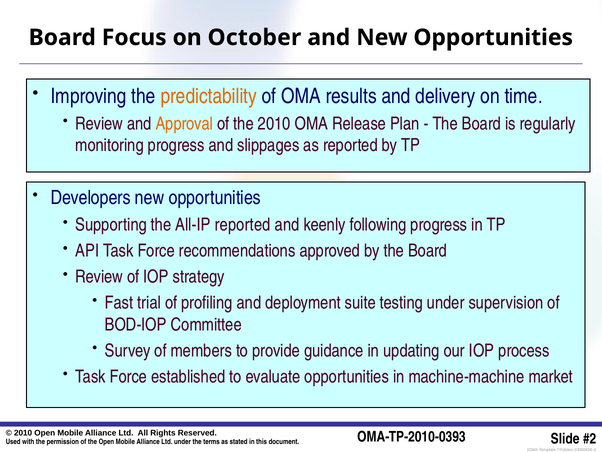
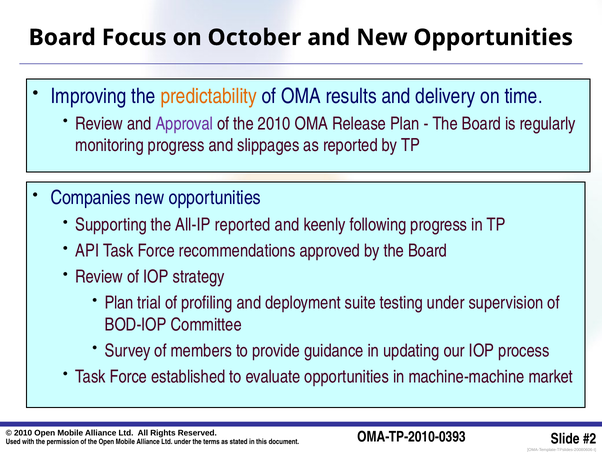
Approval colour: orange -> purple (184, 124)
Developers: Developers -> Companies (91, 198)
Fast: Fast -> Plan (119, 303)
